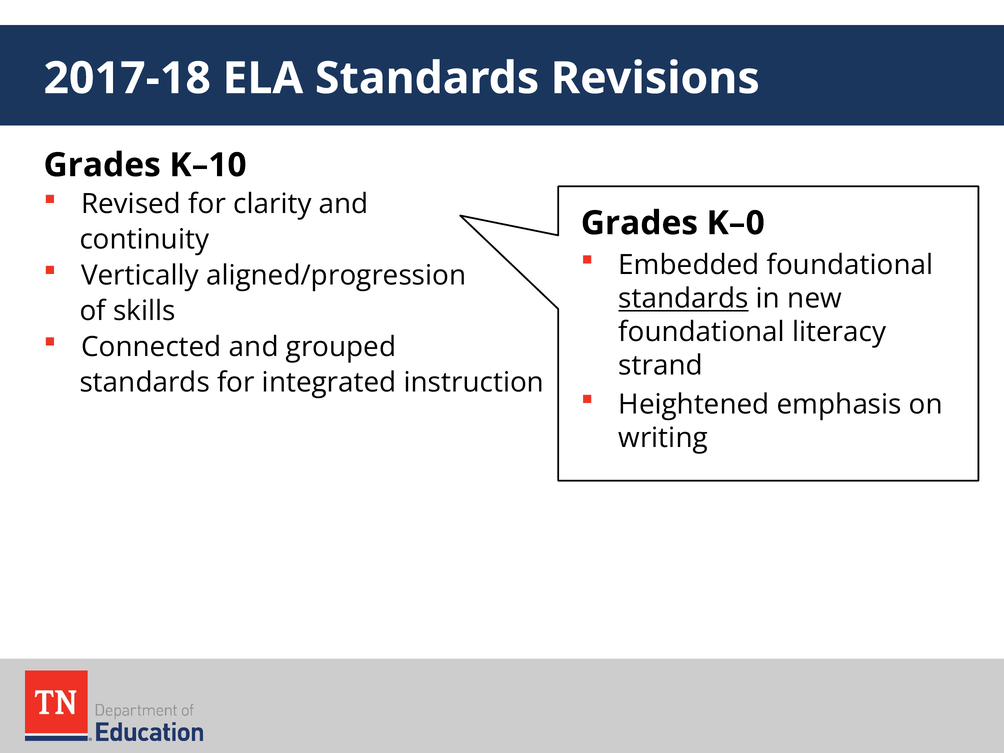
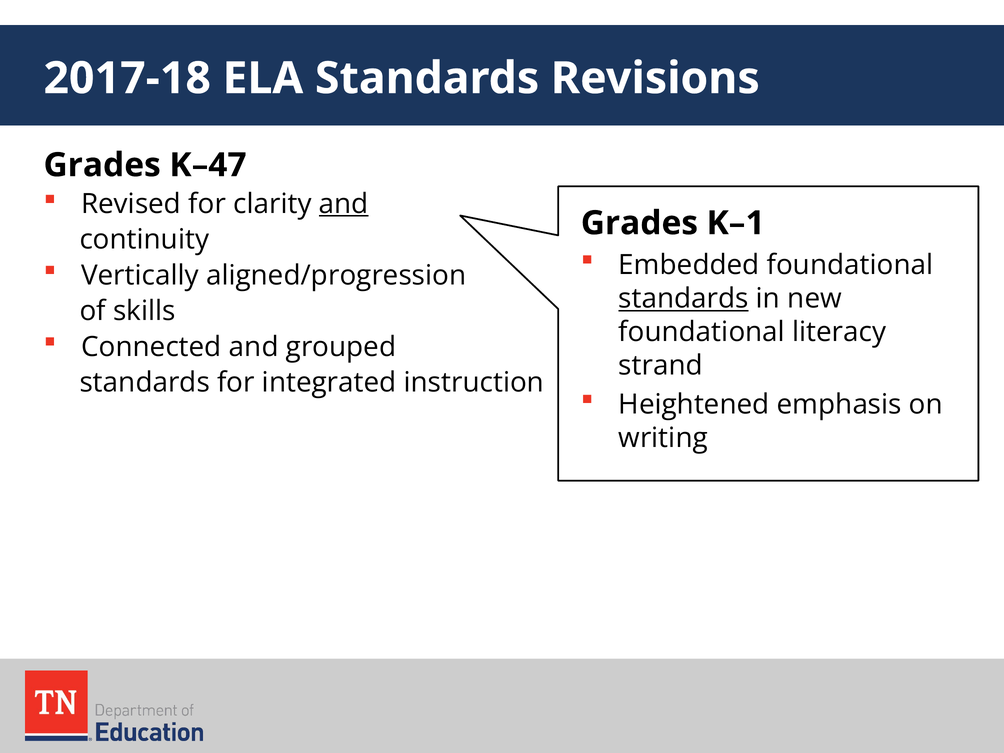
K–10: K–10 -> K–47 (208, 165)
and underline: none -> present (344, 204)
K–0: K–0 -> K–1 (736, 223)
